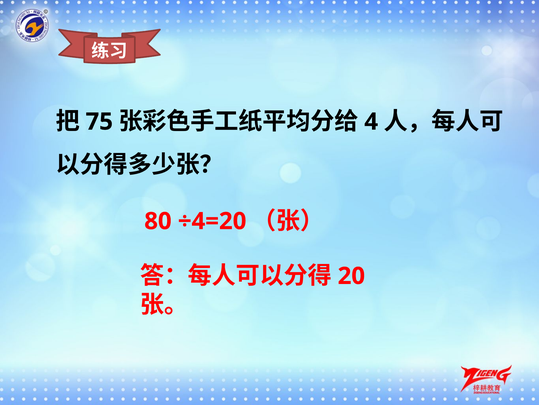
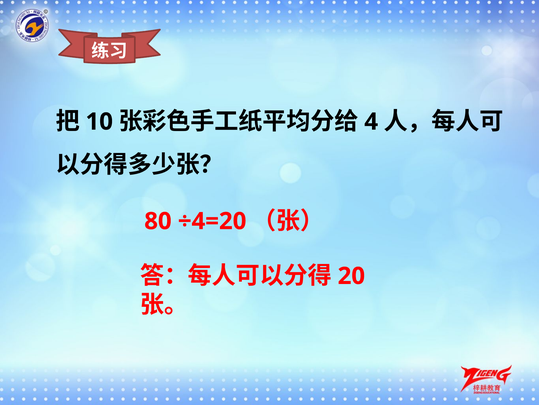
75: 75 -> 10 (99, 121)
